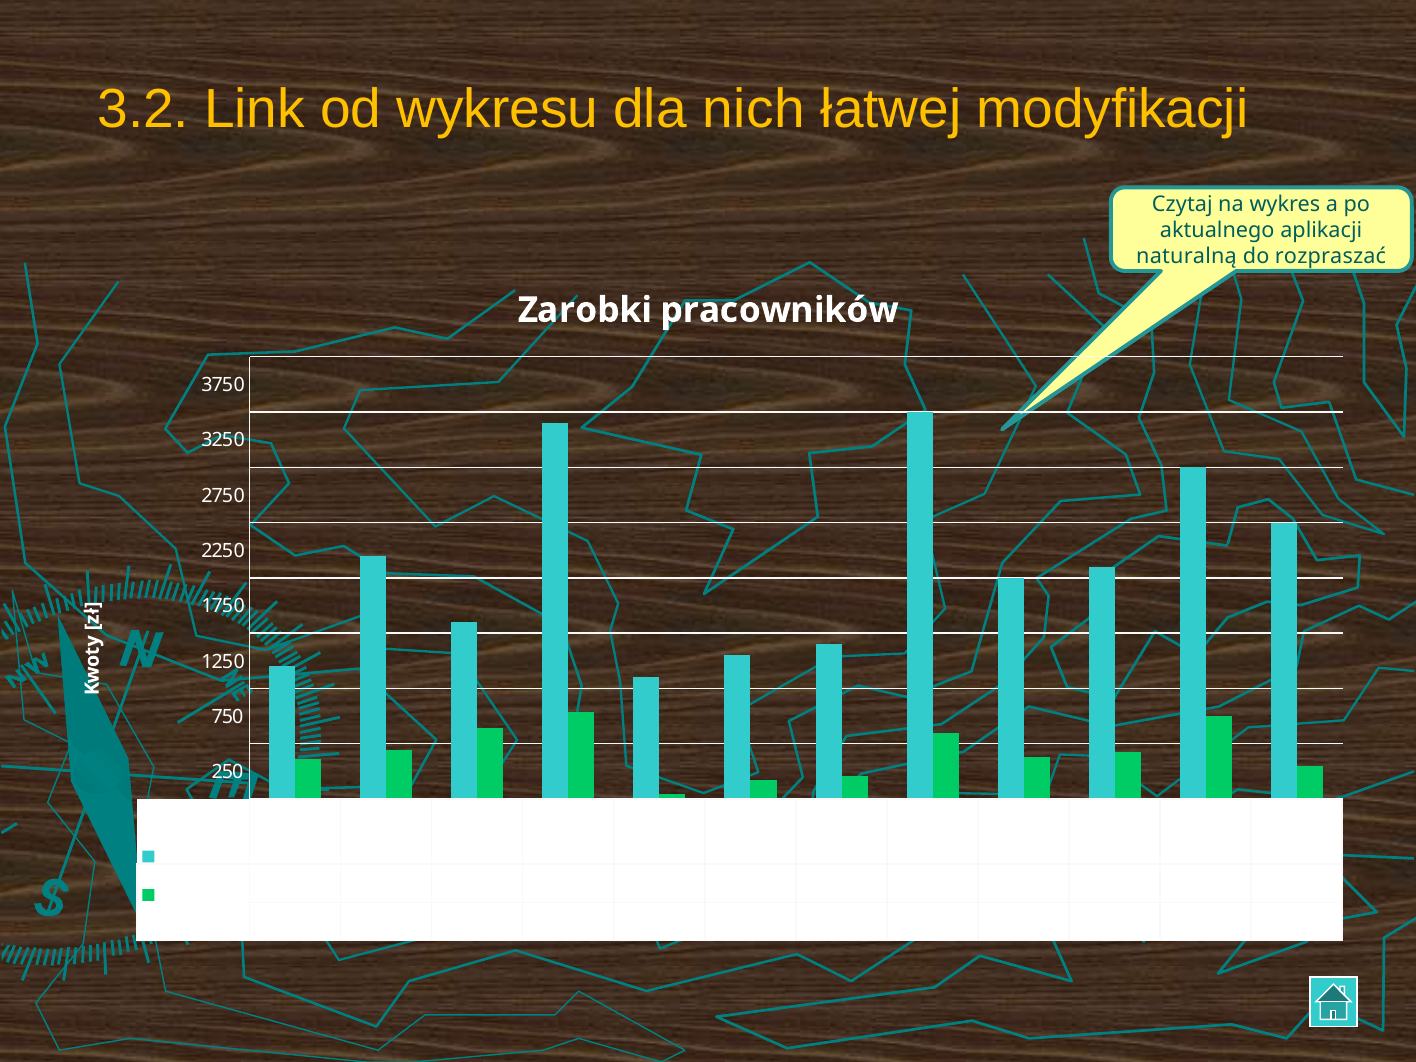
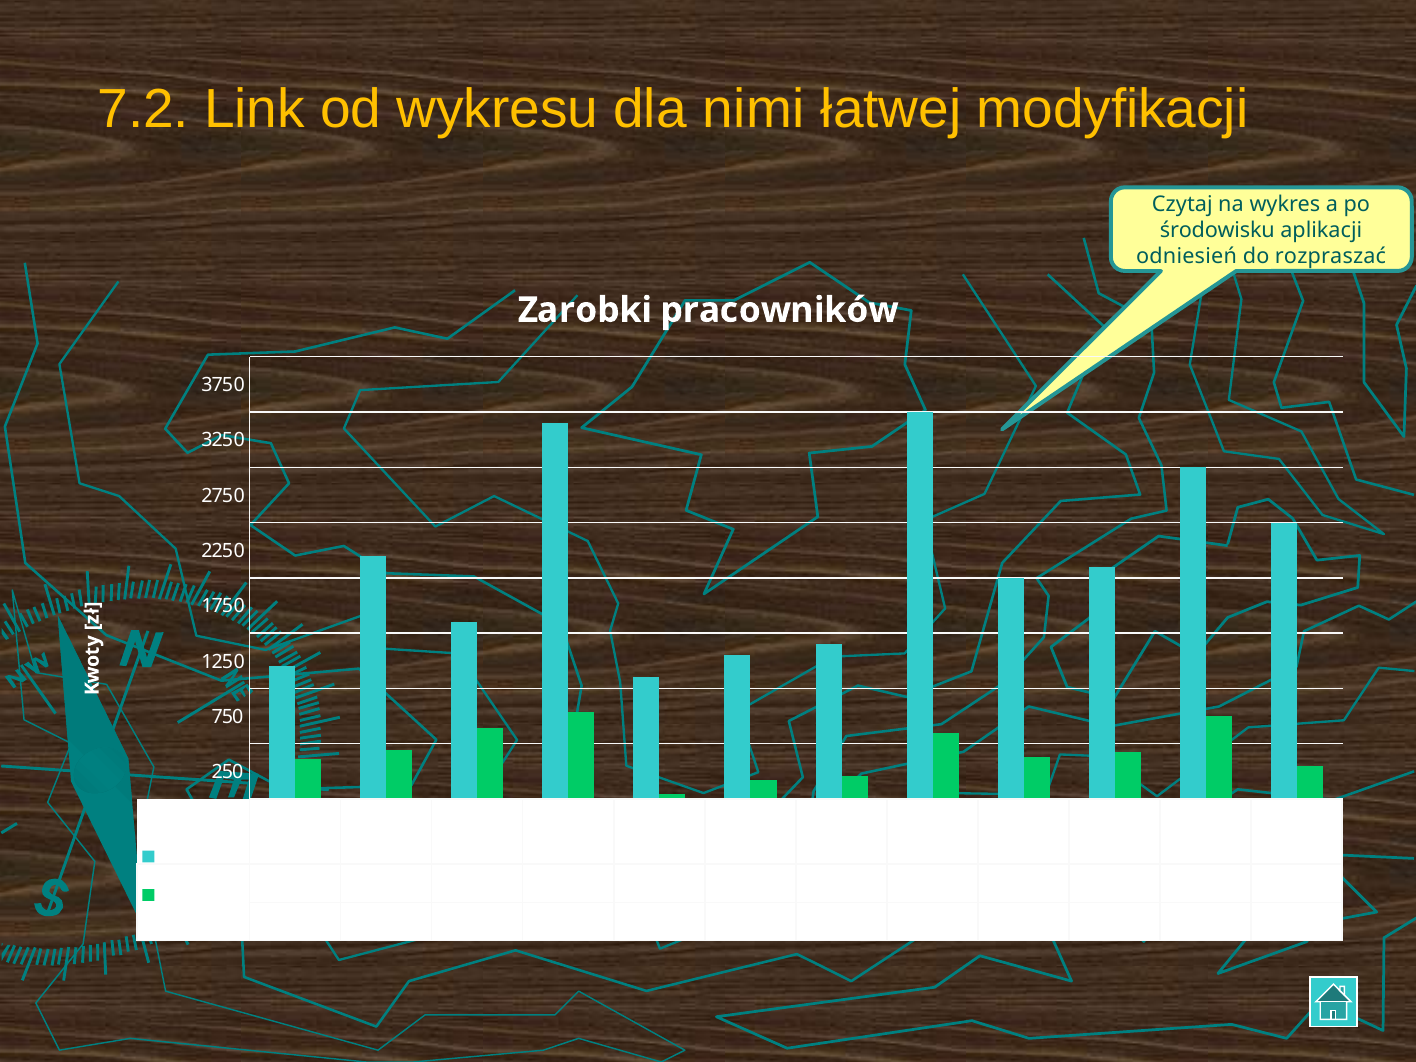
3.2: 3.2 -> 7.2 (143, 109)
nich: nich -> nimi (754, 109)
aktualnego: aktualnego -> środowisku (1217, 231)
naturalną: naturalną -> odniesień (1187, 257)
